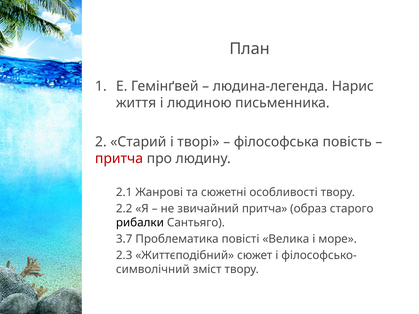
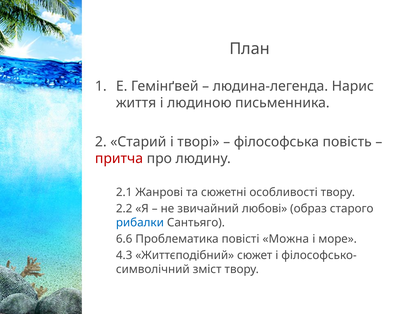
звичайний притча: притча -> любові (265, 209)
рибалки colour: black -> blue (140, 223)
3.7: 3.7 -> 6.6 (124, 239)
Велика: Велика -> Можна (286, 239)
2.3: 2.3 -> 4.3 (124, 255)
